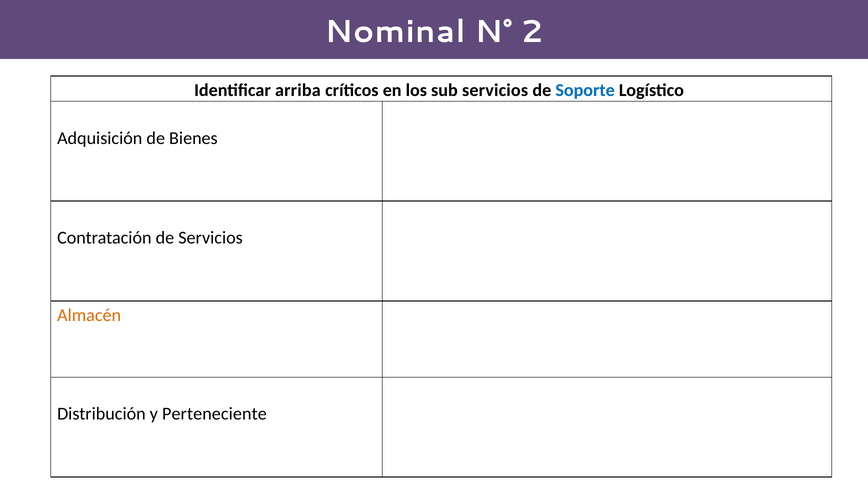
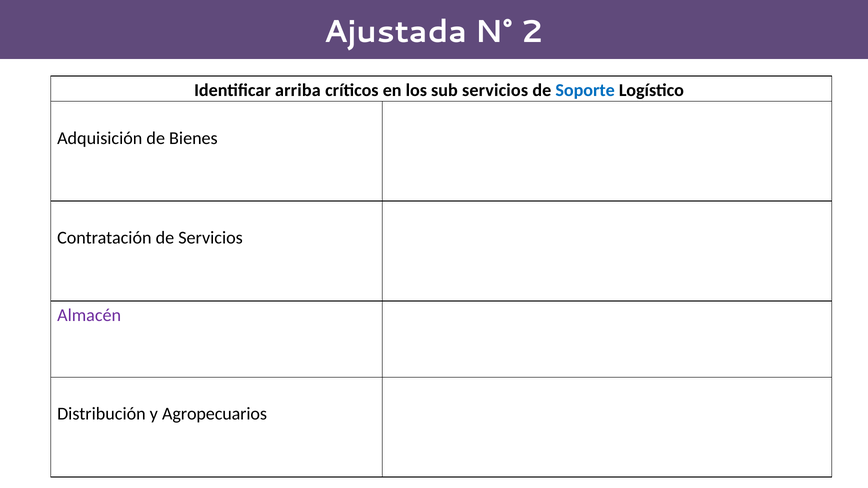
Nominal: Nominal -> Ajustada (395, 32)
Almacén colour: orange -> purple (89, 316)
Perteneciente: Perteneciente -> Agropecuarios (215, 414)
